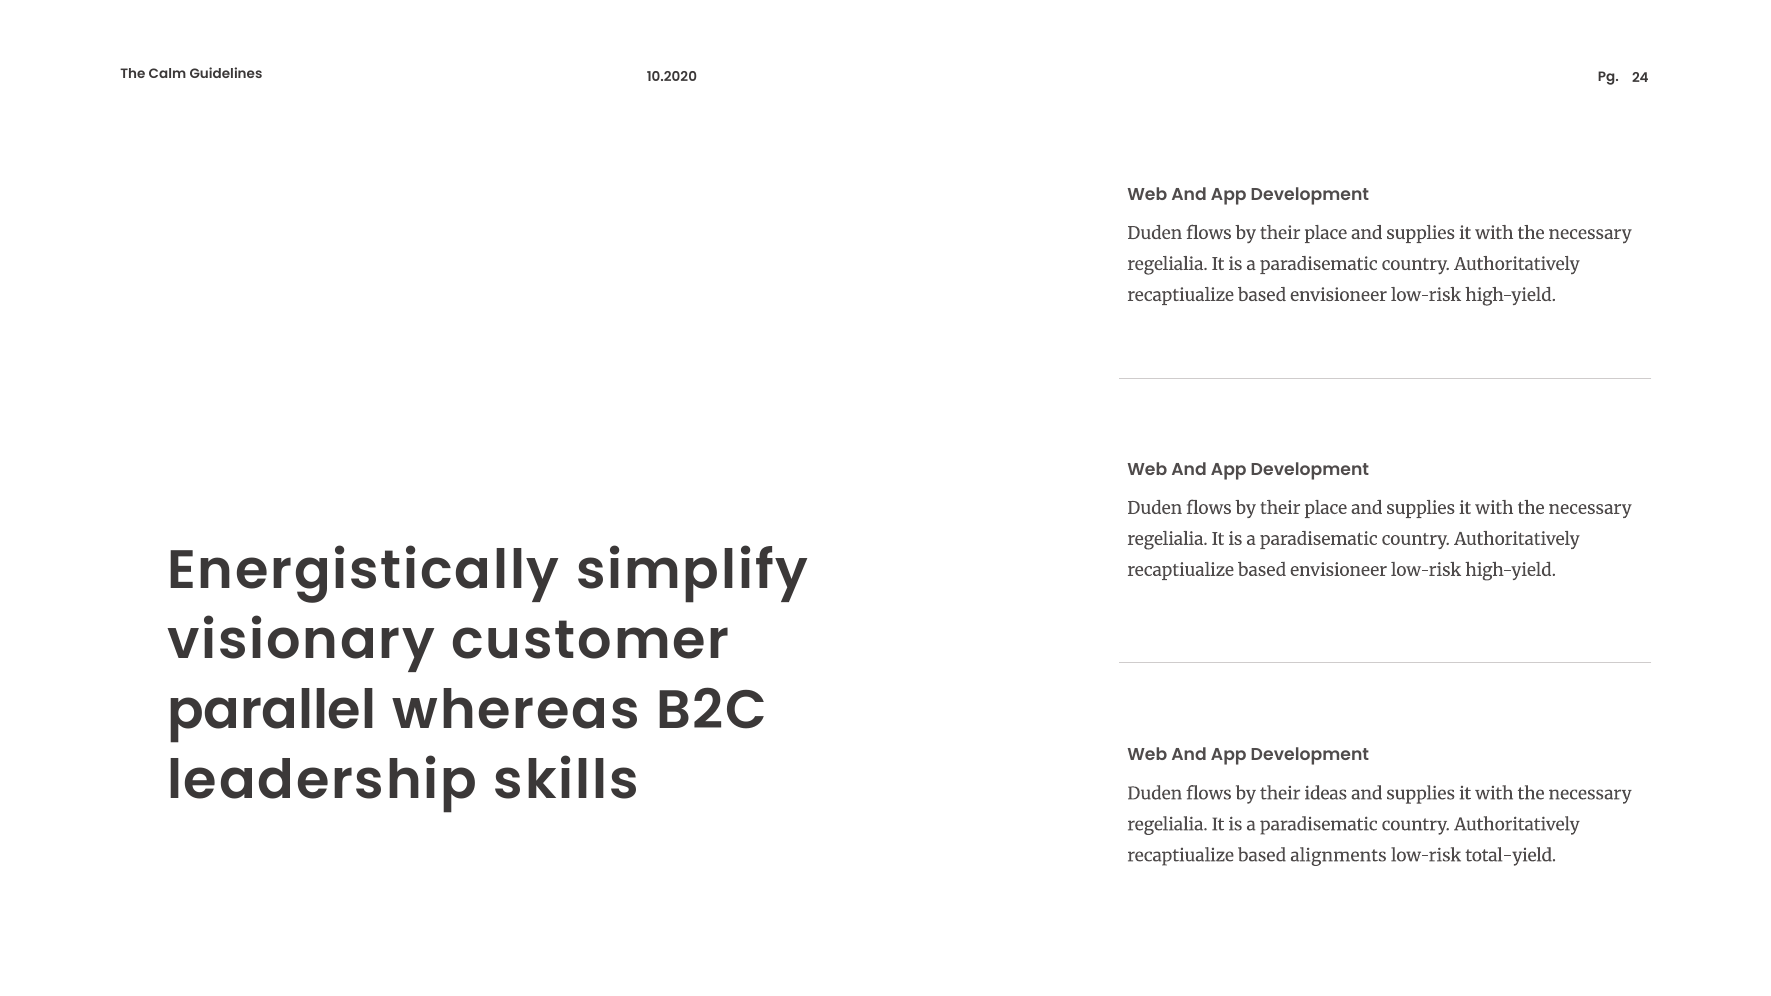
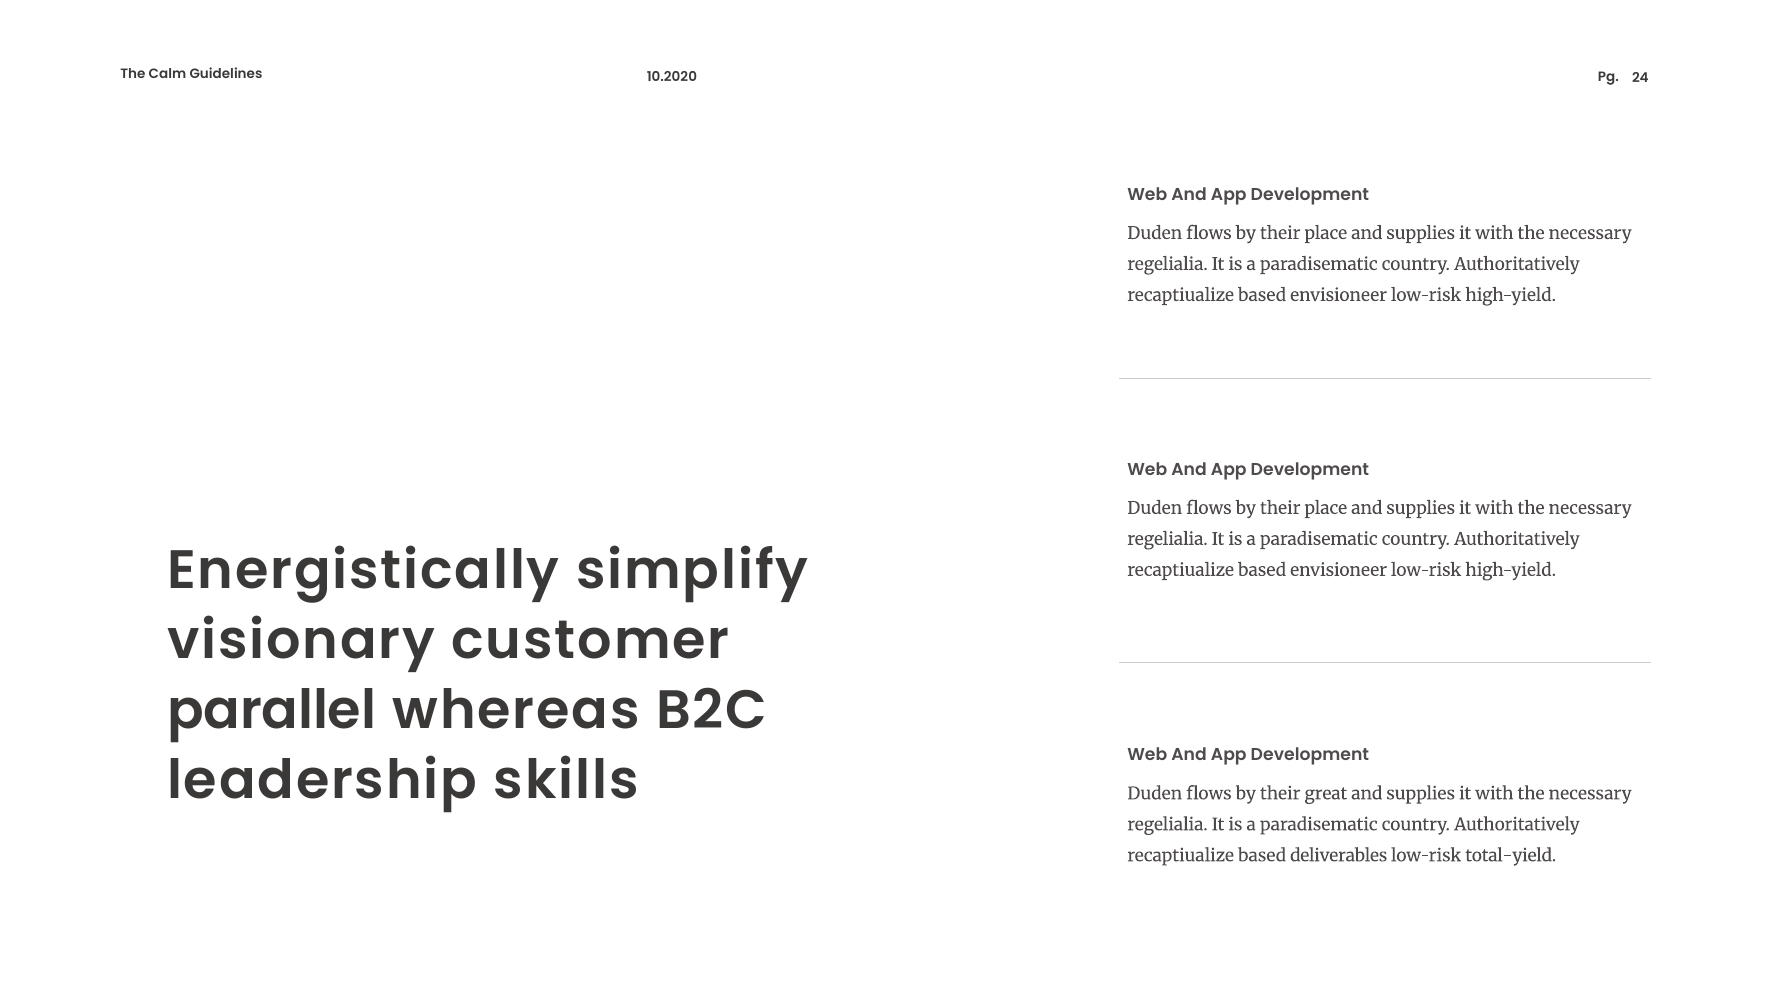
ideas: ideas -> great (1326, 794)
alignments: alignments -> deliverables (1339, 856)
